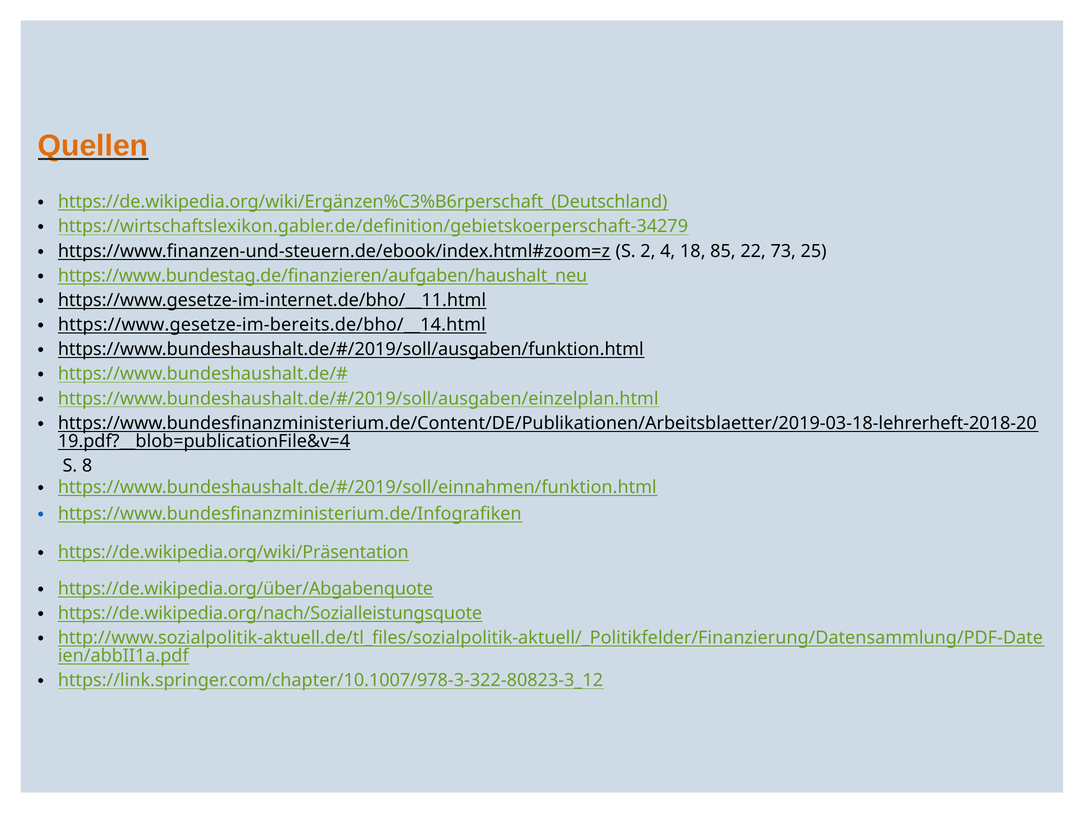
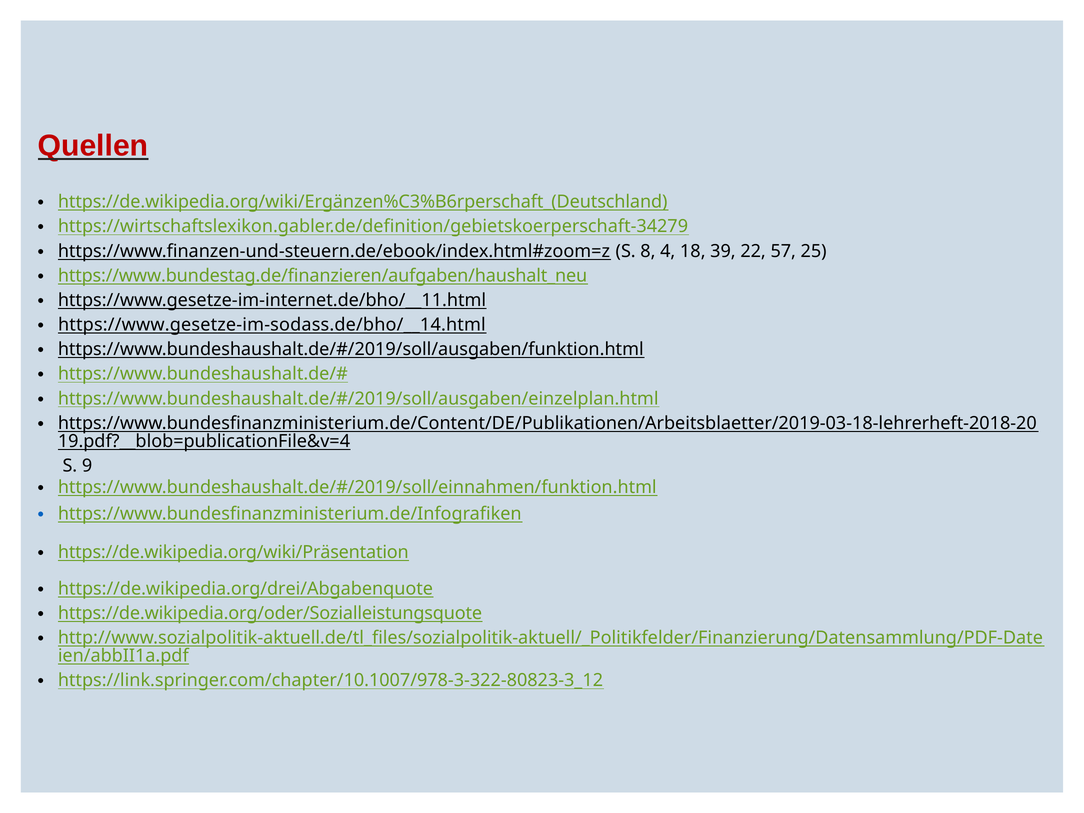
Quellen colour: orange -> red (93, 146)
2: 2 -> 8 (648, 251)
85: 85 -> 39 (723, 251)
73: 73 -> 57 (783, 251)
https://www.gesetze-im-bereits.de/bho/__14.html: https://www.gesetze-im-bereits.de/bho/__14.html -> https://www.gesetze-im-sodass.de/bho/__14.html (272, 325)
8: 8 -> 9 (87, 466)
https://de.wikipedia.org/über/Abgabenquote: https://de.wikipedia.org/über/Abgabenquote -> https://de.wikipedia.org/drei/Abgabenquote (245, 589)
https://de.wikipedia.org/nach/Sozialleistungsquote: https://de.wikipedia.org/nach/Sozialleistungsquote -> https://de.wikipedia.org/oder/Sozialleistungsquote (270, 613)
